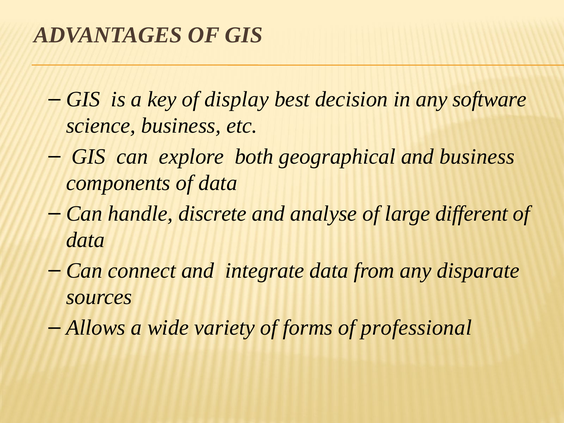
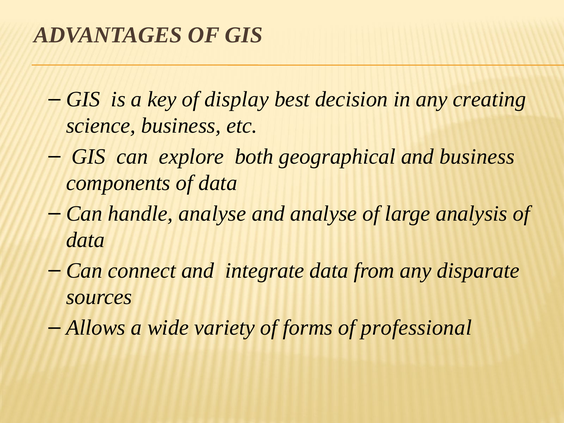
software: software -> creating (490, 99)
handle discrete: discrete -> analyse (212, 214)
different: different -> analysis (472, 214)
